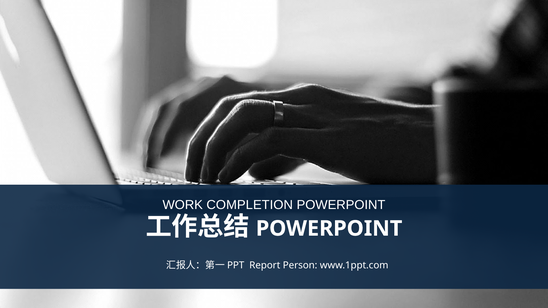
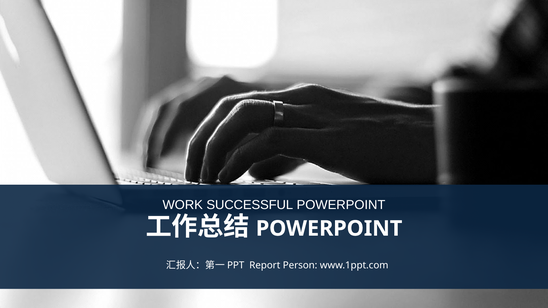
COMPLETION: COMPLETION -> SUCCESSFUL (250, 205)
